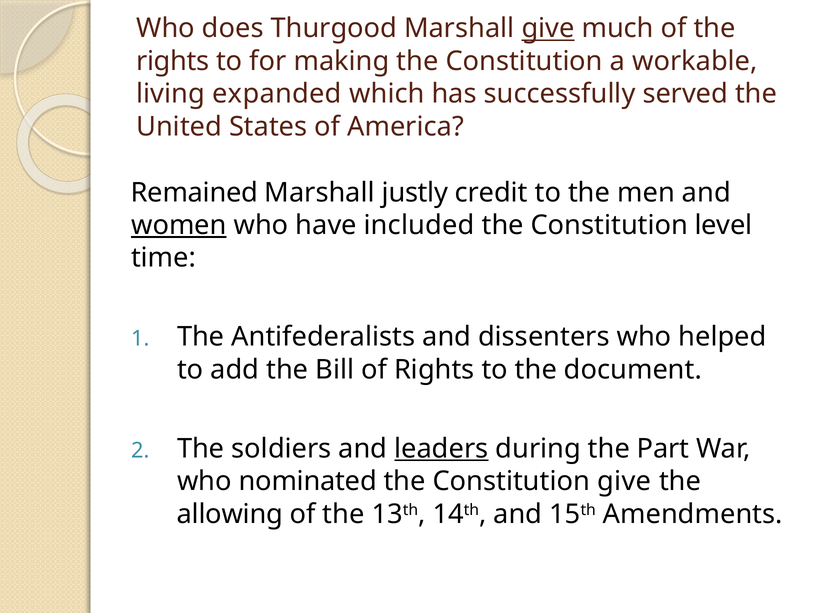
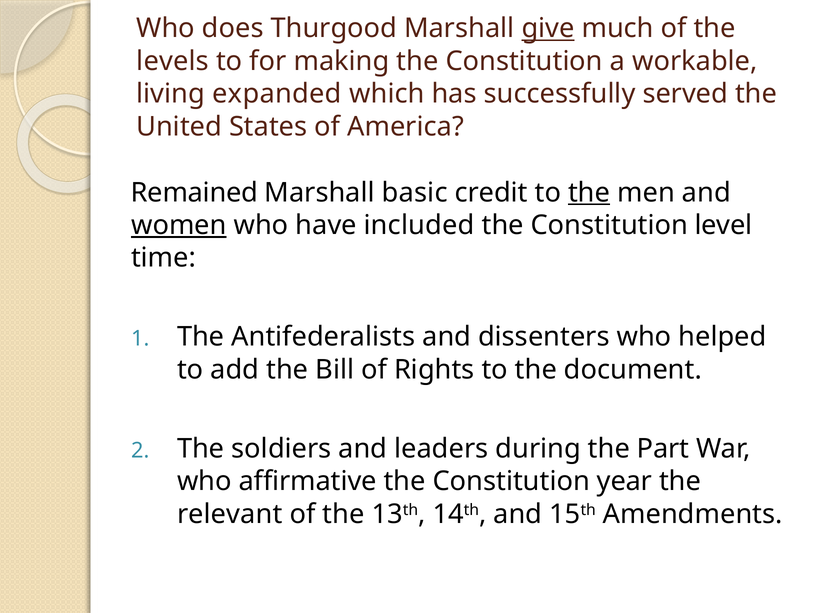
rights: rights -> levels (173, 61)
justly: justly -> basic (415, 192)
the underline: none -> present (589, 192)
leaders underline: present -> none (441, 449)
nominated: nominated -> affirmative (308, 481)
Constitution give: give -> year (625, 481)
allowing: allowing -> relevant (230, 514)
